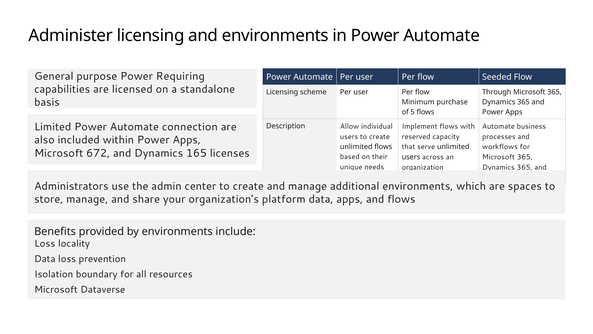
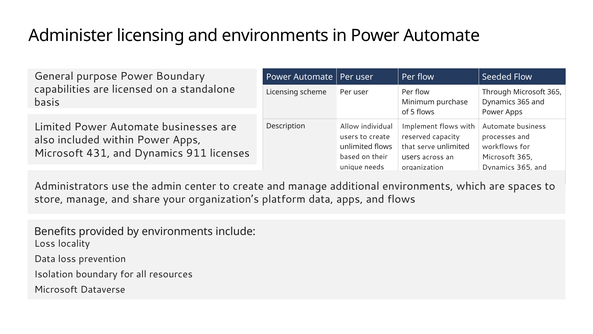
Power Requiring: Requiring -> Boundary (180, 76)
connection: connection -> businesses (190, 127)
672: 672 -> 431 (98, 153)
165: 165 -> 911 (196, 153)
